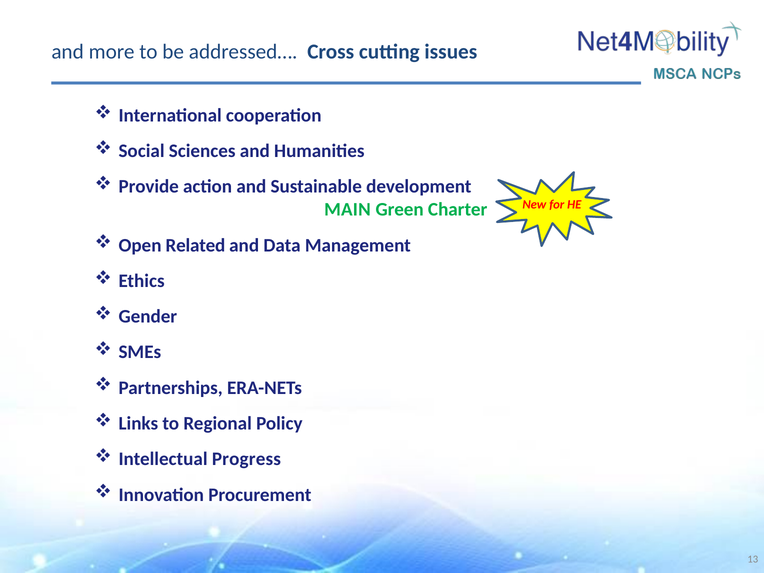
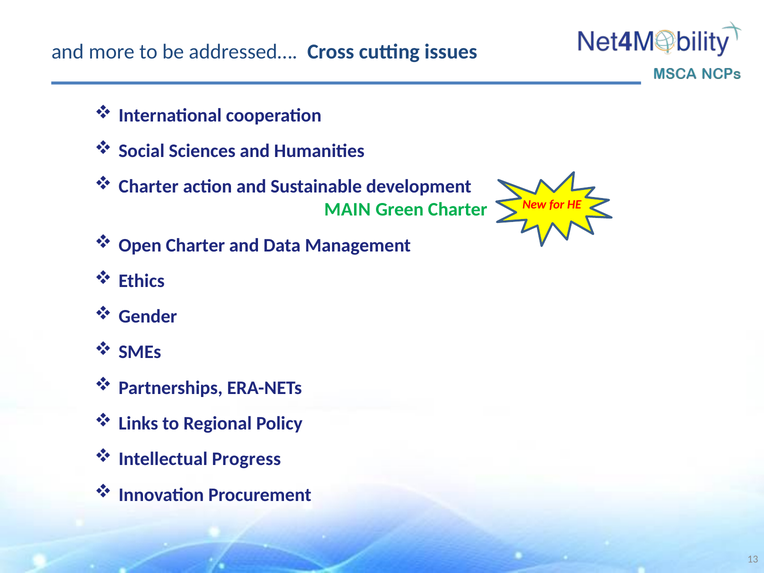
Provide: Provide -> Charter (149, 187)
Open Related: Related -> Charter (195, 245)
